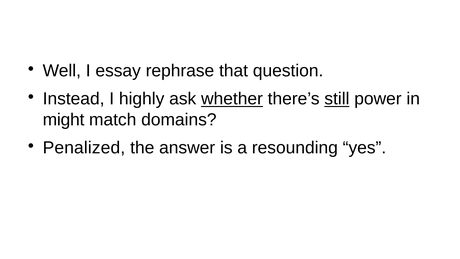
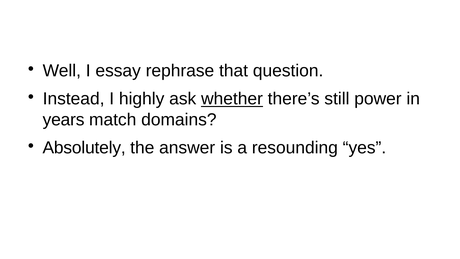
still underline: present -> none (337, 99)
might: might -> years (64, 120)
Penalized: Penalized -> Absolutely (84, 148)
